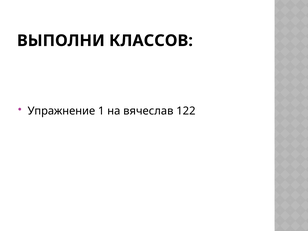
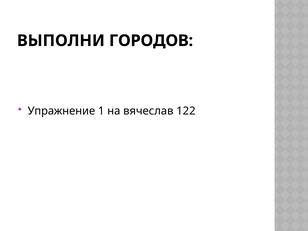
КЛАССОВ: КЛАССОВ -> ГОРОДОВ (151, 41)
